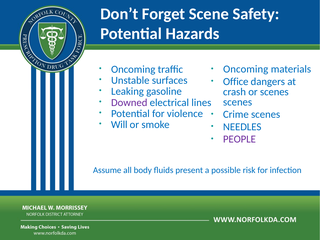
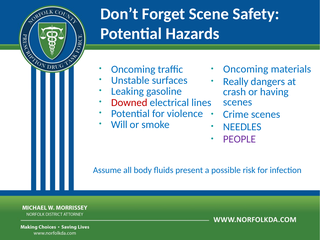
Office: Office -> Really (236, 82)
or scenes: scenes -> having (274, 92)
Downed colour: purple -> red (129, 103)
